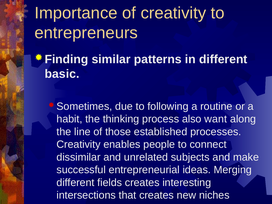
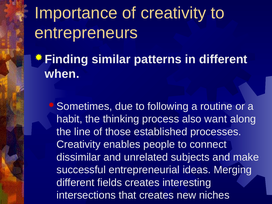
basic: basic -> when (62, 74)
